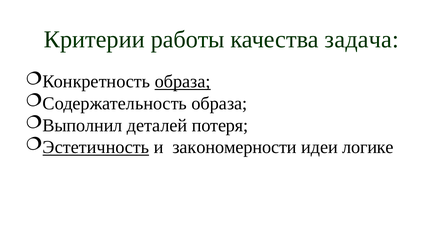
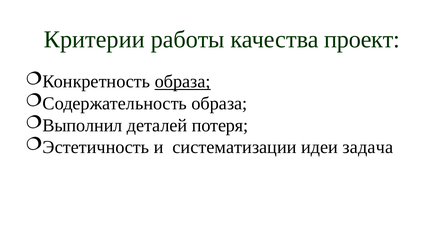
задача: задача -> проект (362, 39)
Эстетичность underline: present -> none (96, 147)
закономерности: закономерности -> систематизации (235, 147)
логике: логике -> задача (368, 147)
